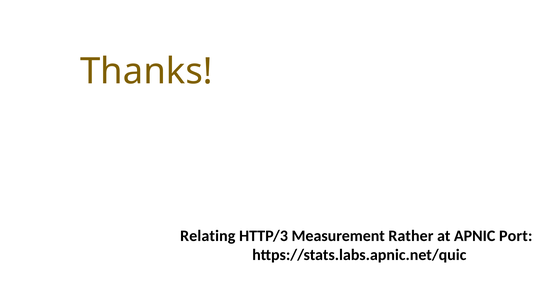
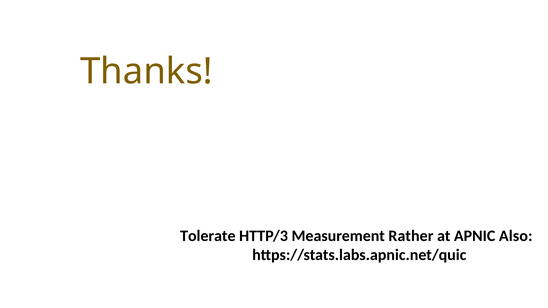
Relating: Relating -> Tolerate (208, 236)
Port: Port -> Also (516, 236)
